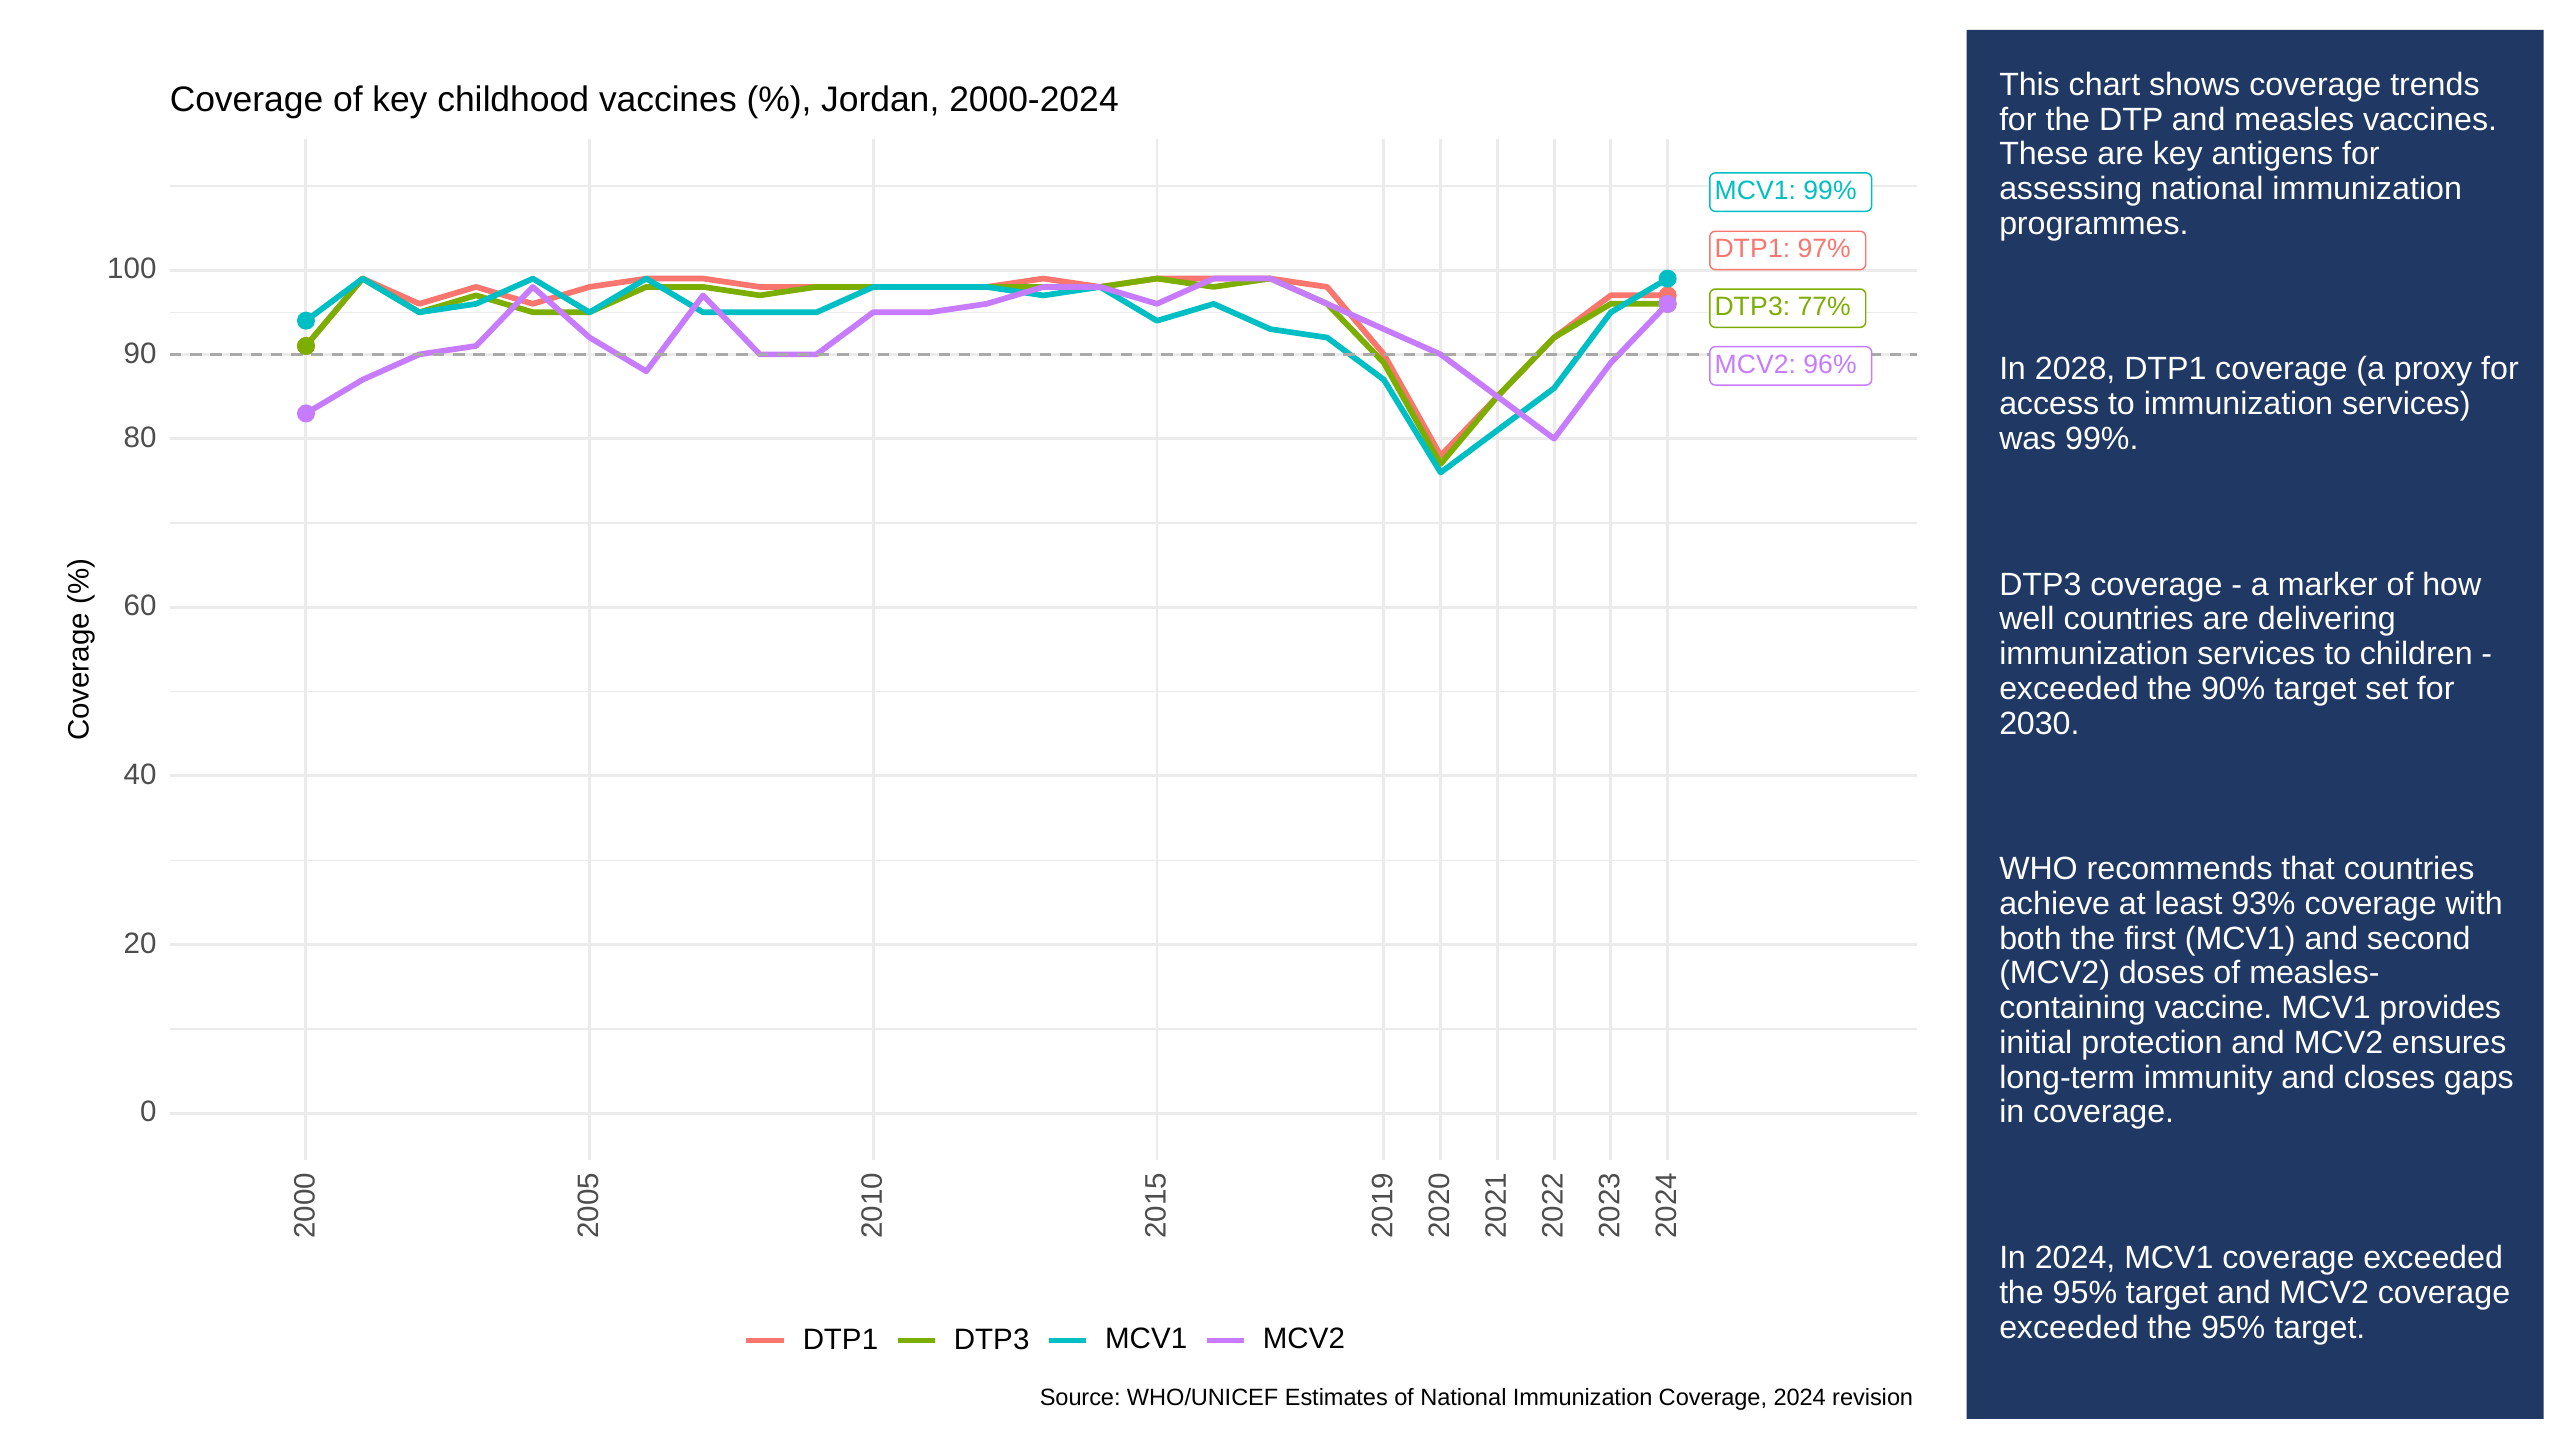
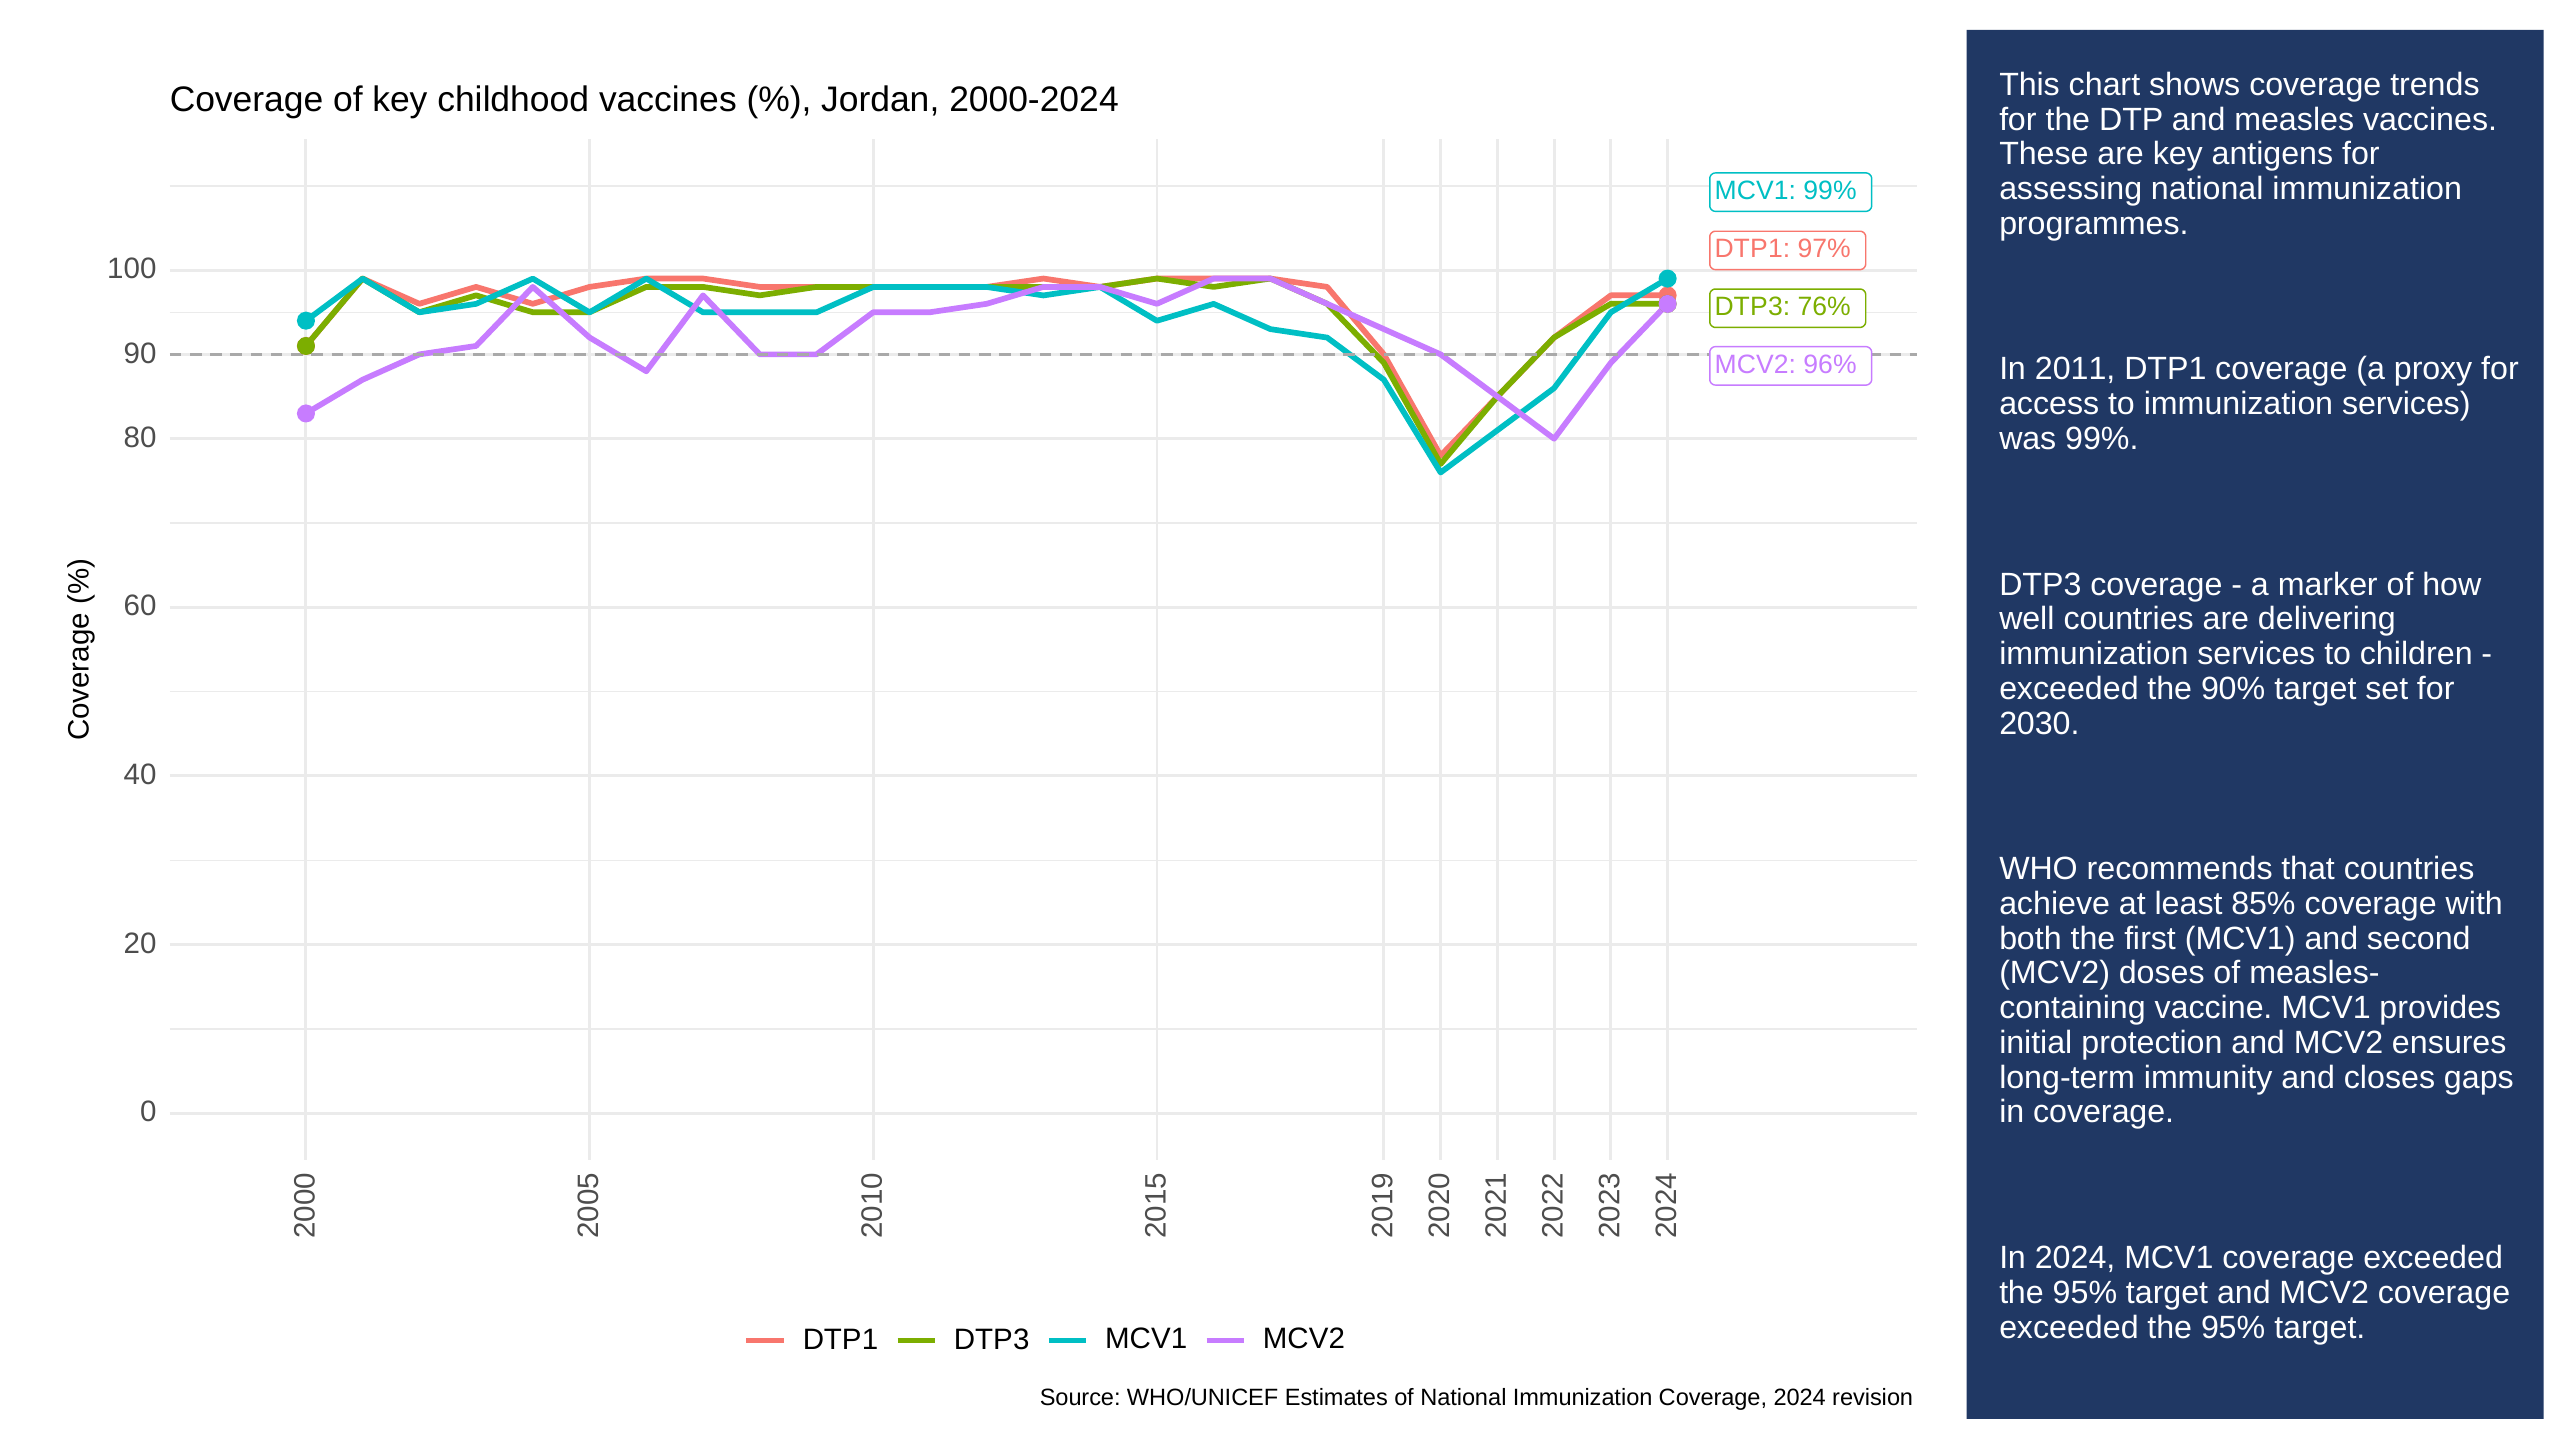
77%: 77% -> 76% (1824, 307)
2028: 2028 -> 2011 (2075, 369)
93%: 93% -> 85% (2263, 904)
